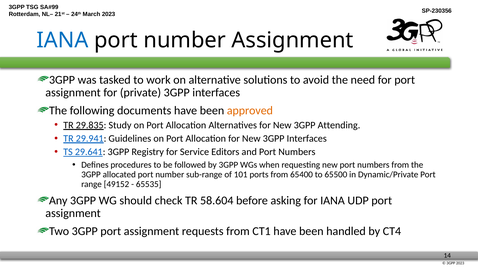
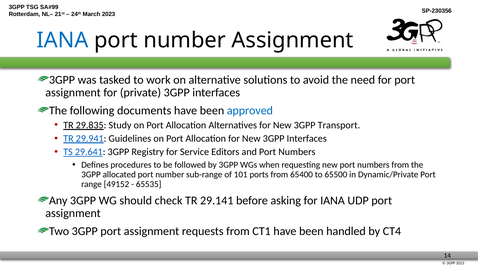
approved colour: orange -> blue (250, 111)
Attending: Attending -> Transport (339, 125)
58.604: 58.604 -> 29.141 (217, 200)
